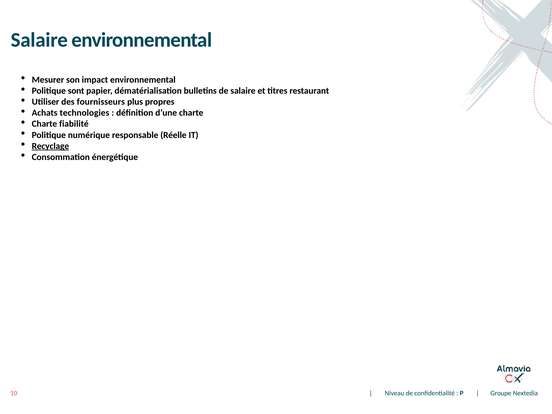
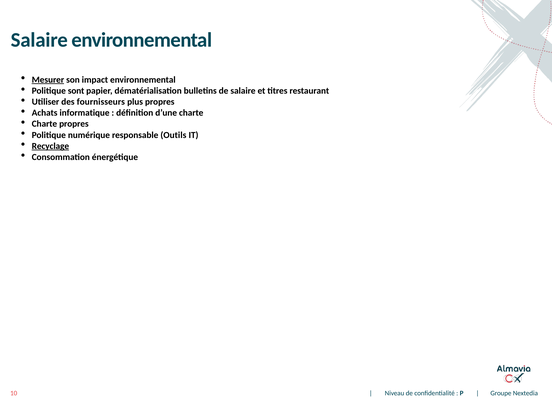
Mesurer underline: none -> present (48, 80)
technologies: technologies -> informatique (85, 113)
Charte fiabilité: fiabilité -> propres (74, 124)
Réelle: Réelle -> Outils (173, 135)
